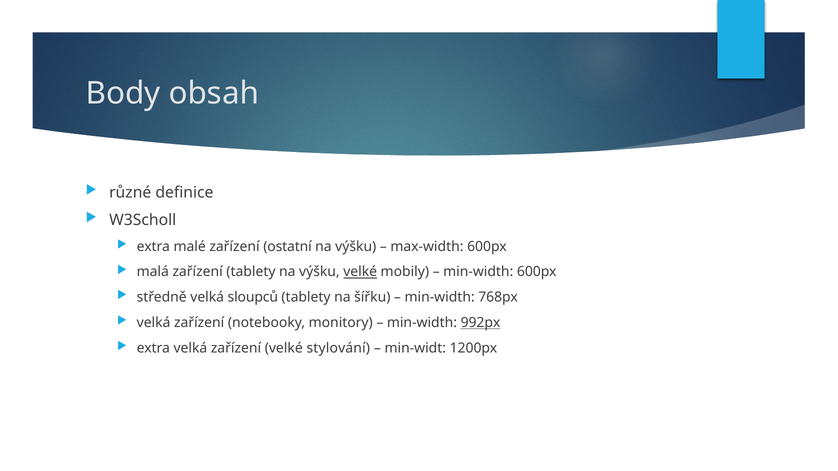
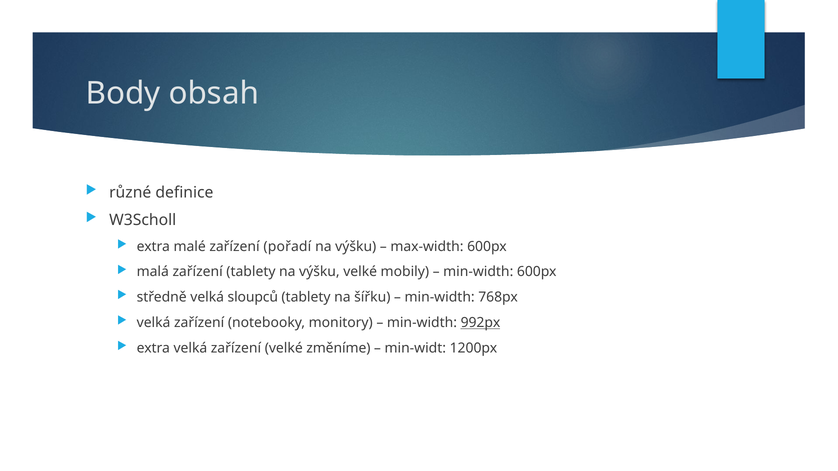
ostatní: ostatní -> pořadí (287, 247)
velké underline: present -> none (360, 272)
stylování: stylování -> změníme (338, 348)
